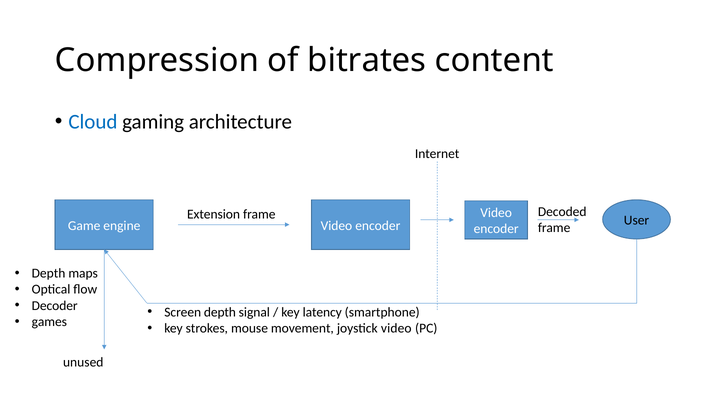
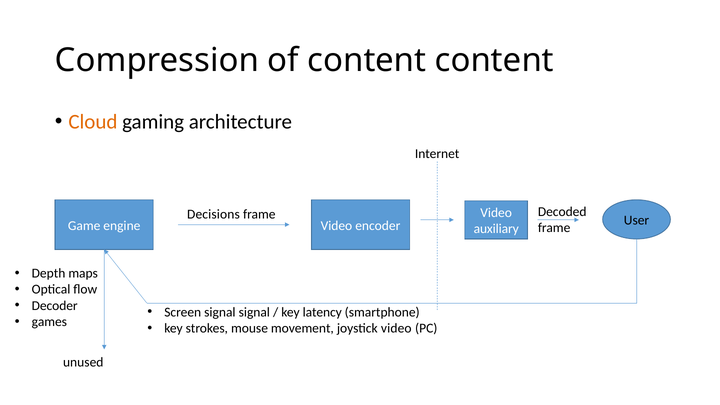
of bitrates: bitrates -> content (367, 60)
Cloud colour: blue -> orange (93, 122)
Extension: Extension -> Decisions (213, 214)
encoder: encoder -> auxiliary (496, 229)
Screen depth: depth -> signal (220, 312)
